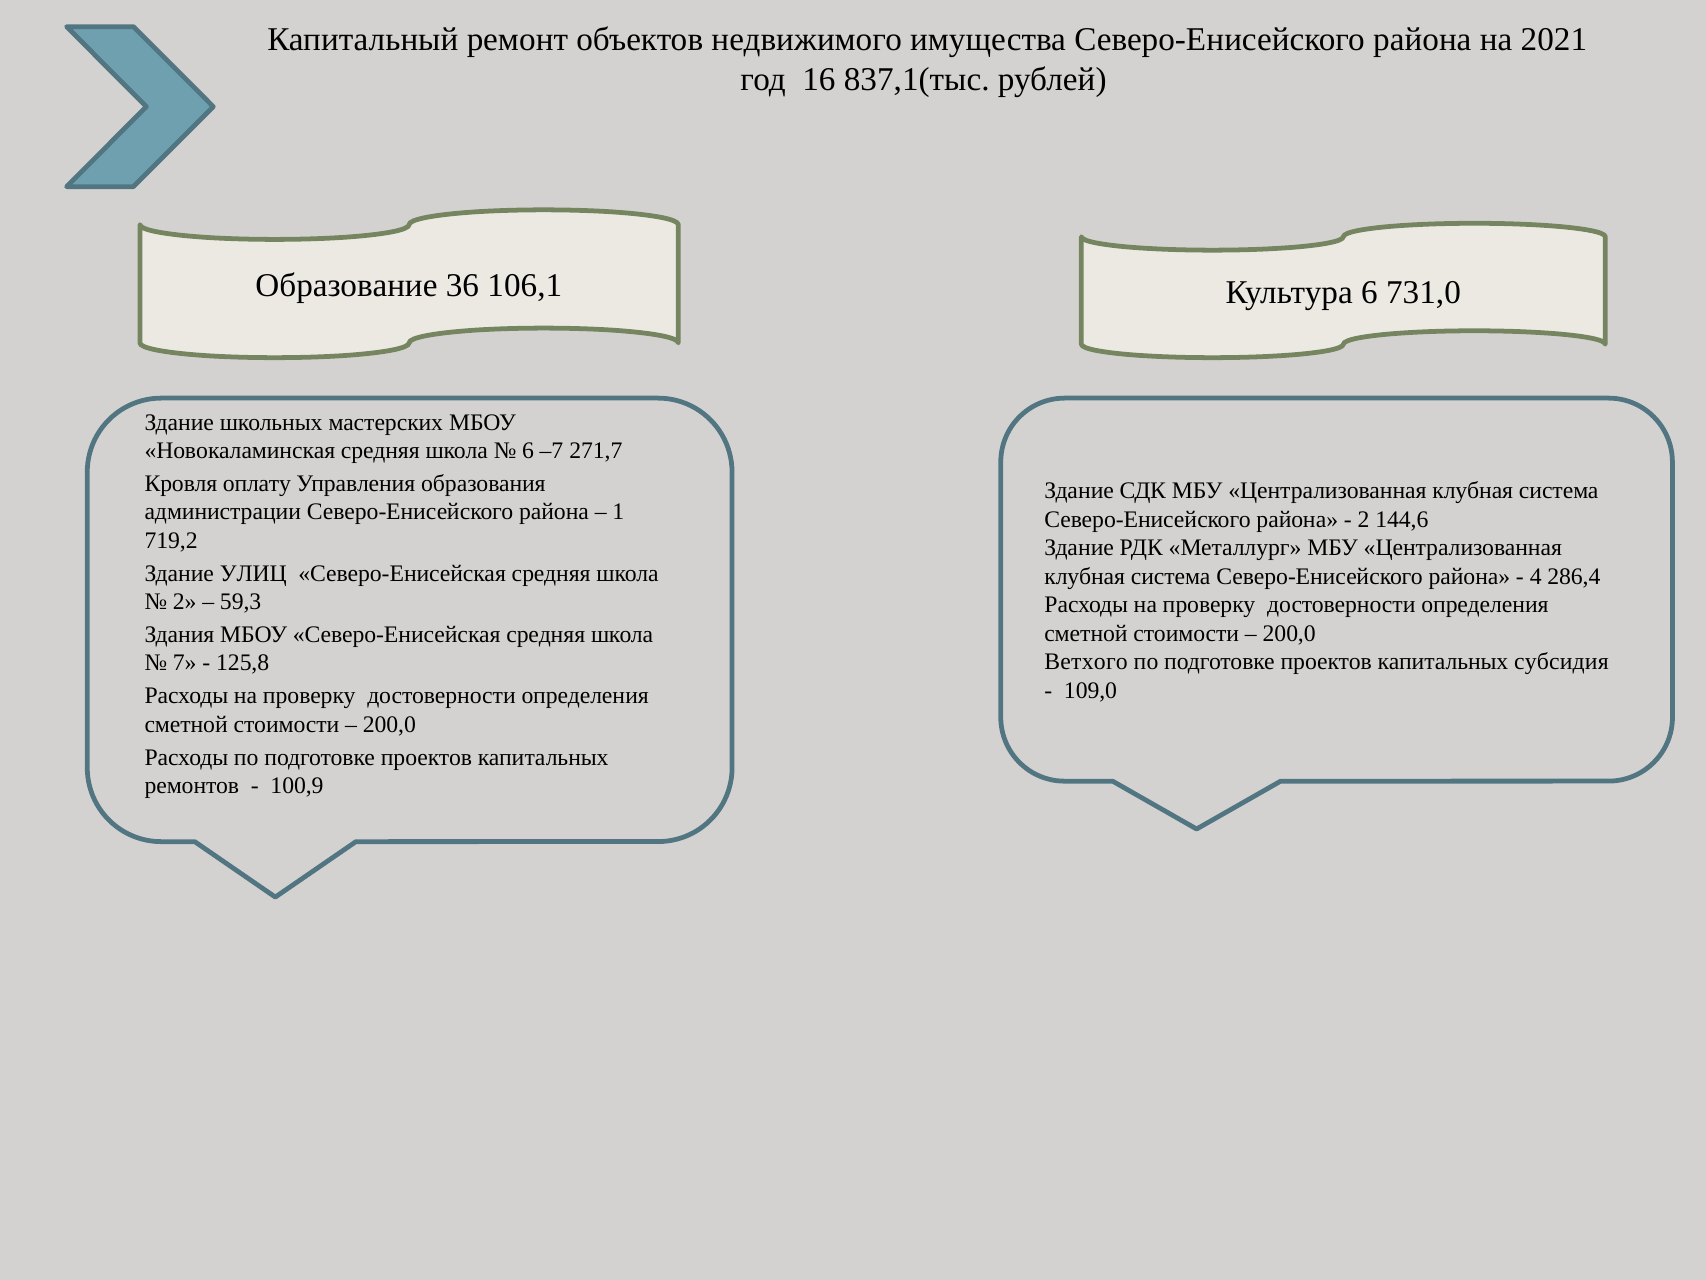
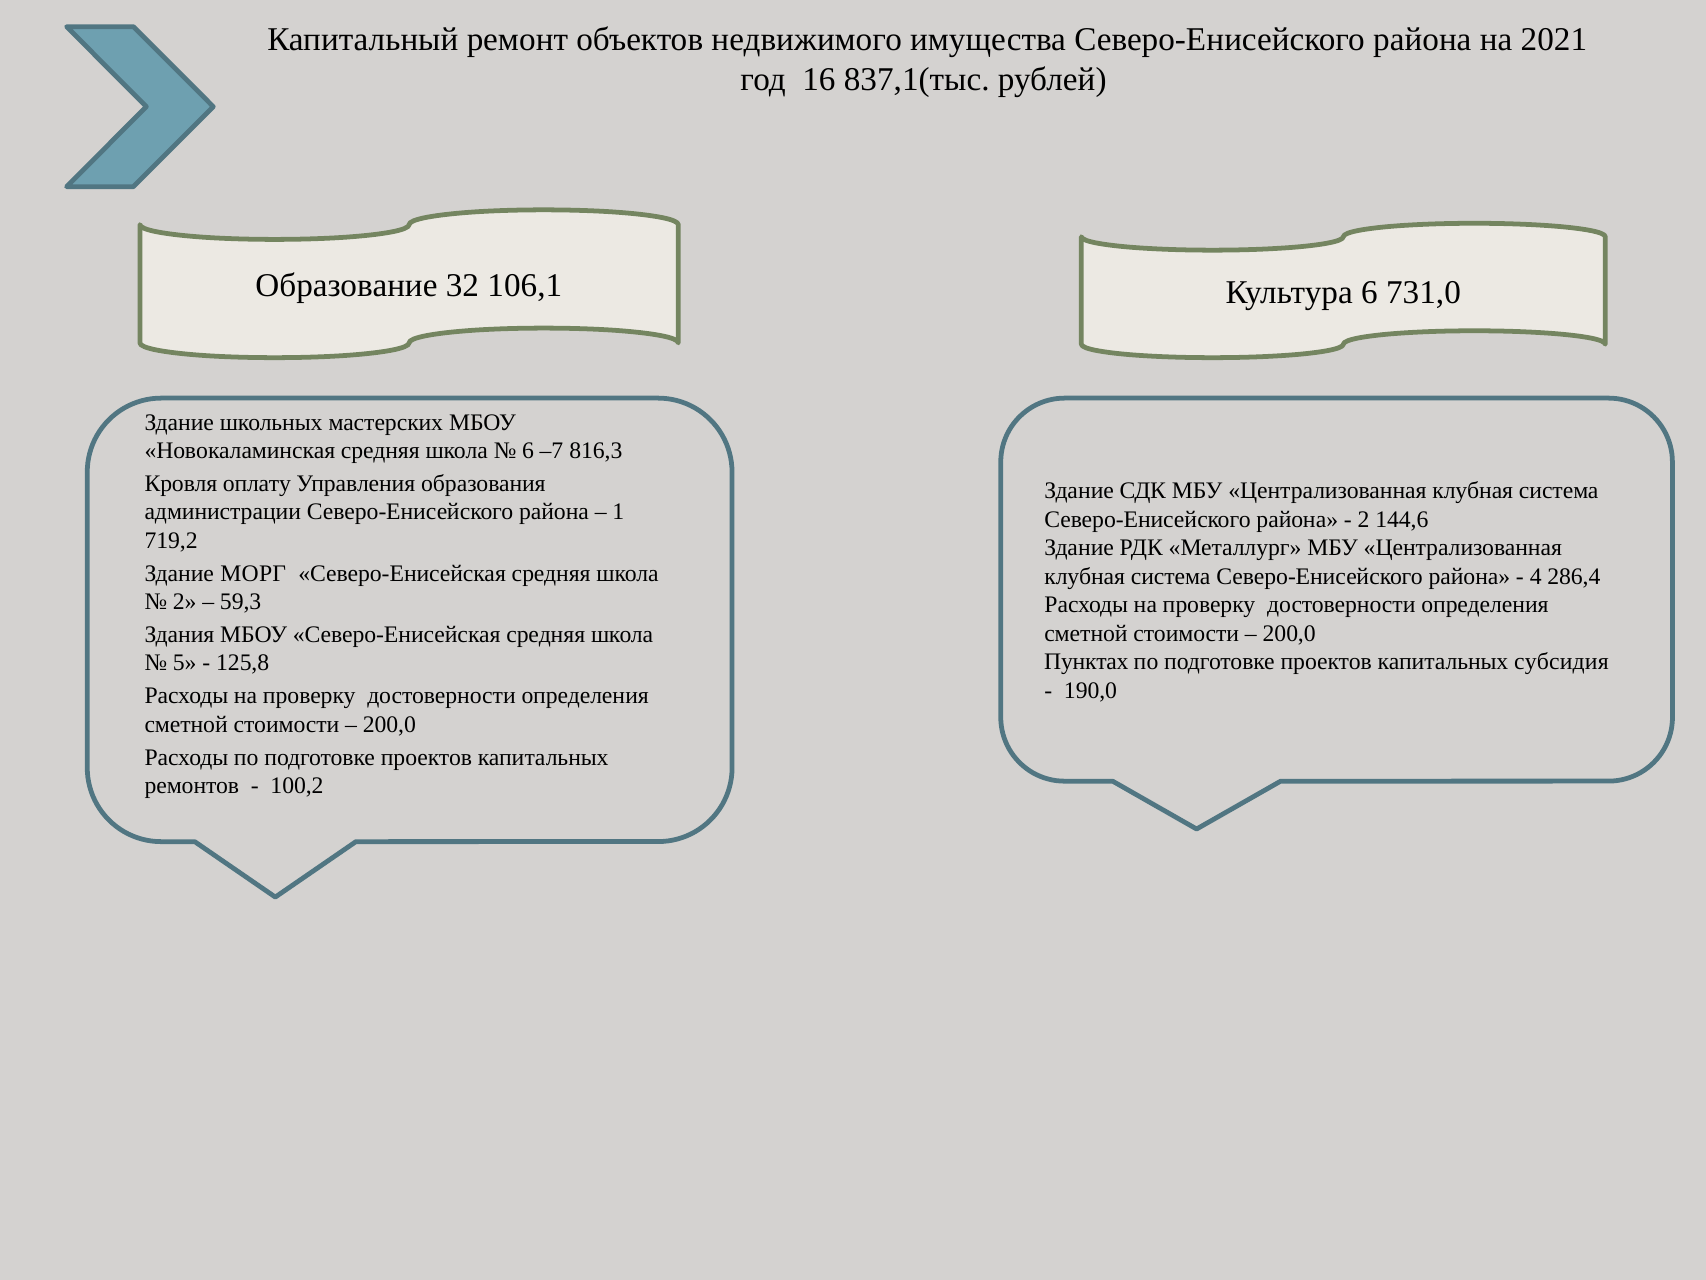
36: 36 -> 32 (462, 286)
271,7: 271,7 -> 816,3 (596, 451)
УЛИЦ: УЛИЦ -> МОРГ (253, 573)
Ветхого: Ветхого -> Пунктах (1086, 662)
7: 7 -> 5 (185, 663)
109,0: 109,0 -> 190,0 (1091, 690)
100,9: 100,9 -> 100,2 (297, 785)
